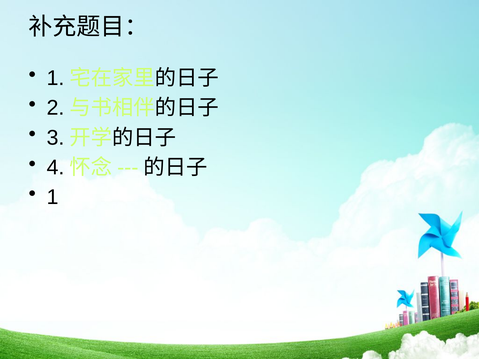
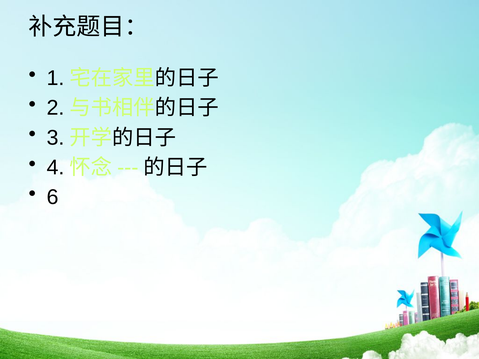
1: 1 -> 6 (53, 197)
